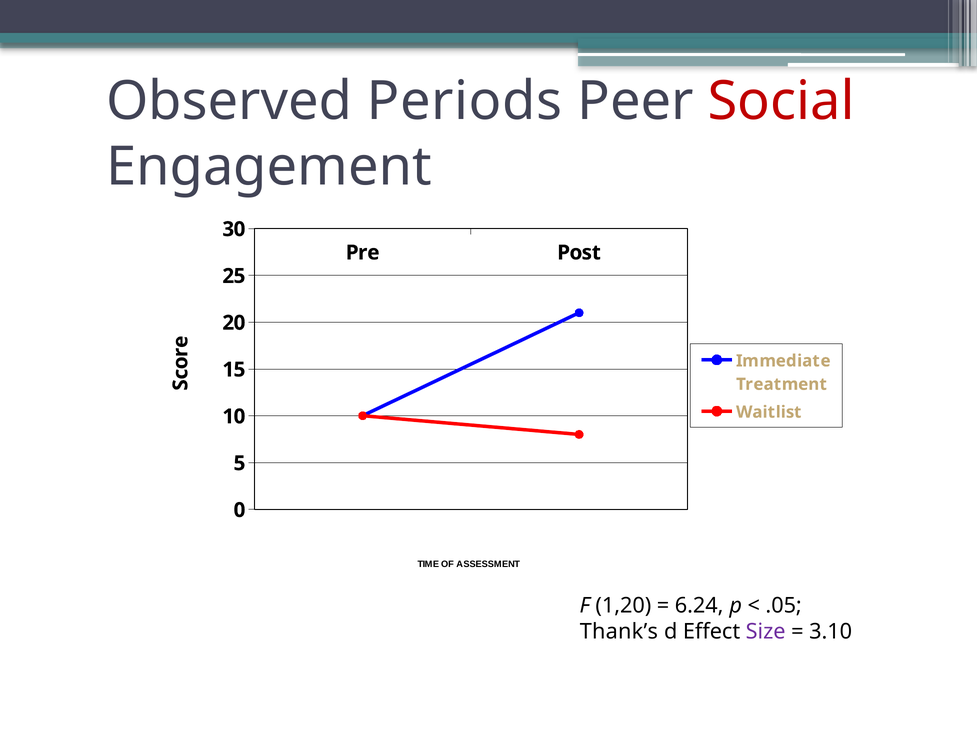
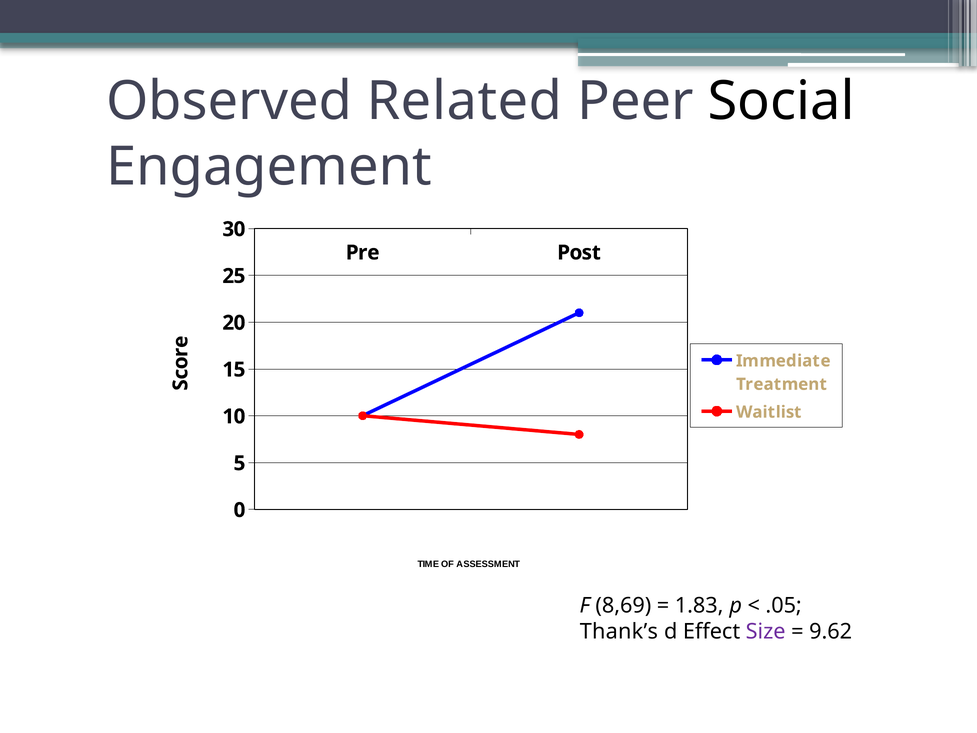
Periods: Periods -> Related (464, 101)
Social colour: red -> black (781, 101)
1,20: 1,20 -> 8,69 (623, 606)
6.24: 6.24 -> 1.83 (699, 606)
3.10: 3.10 -> 9.62 (831, 632)
